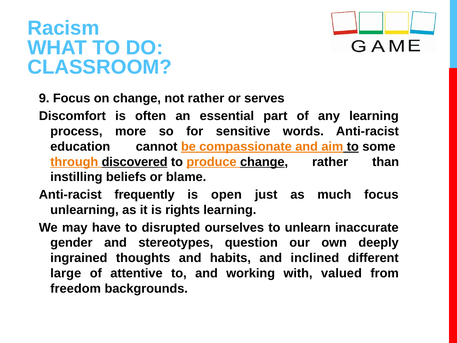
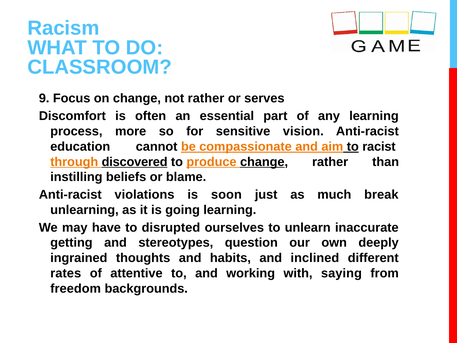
words: words -> vision (303, 131)
some: some -> racist (379, 146)
frequently: frequently -> violations (144, 195)
open: open -> soon (226, 195)
much focus: focus -> break (381, 195)
rights: rights -> going (183, 210)
gender: gender -> getting (71, 243)
large: large -> rates (66, 273)
valued: valued -> saying (341, 273)
